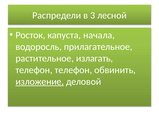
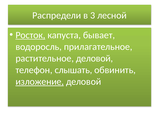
Росток underline: none -> present (30, 35)
начала: начала -> бывает (99, 35)
растительное излагать: излагать -> деловой (94, 58)
телефон телефон: телефон -> слышать (73, 70)
